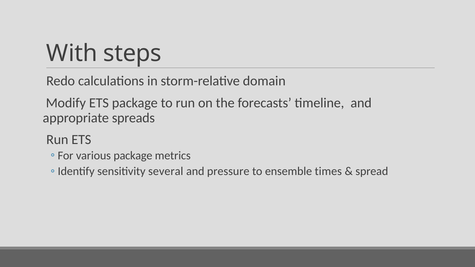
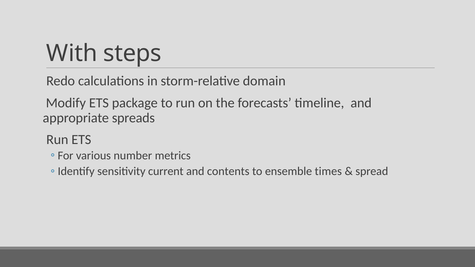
various package: package -> number (133, 156)
several: several -> current (166, 171)
pressure: pressure -> contents (228, 171)
